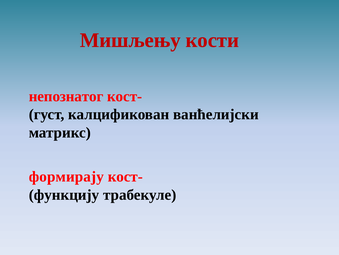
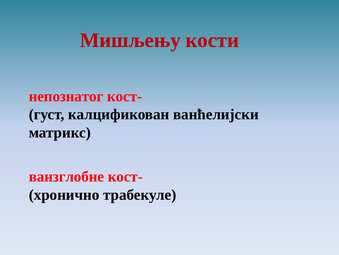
формирају: формирају -> ванзглобне (66, 176)
функцију: функцију -> хронично (64, 194)
